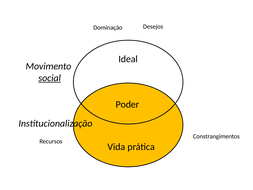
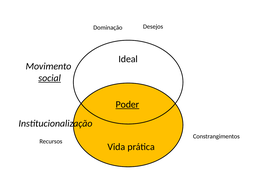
Poder underline: none -> present (127, 104)
